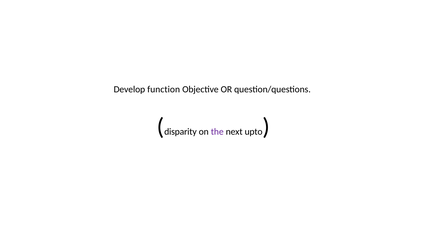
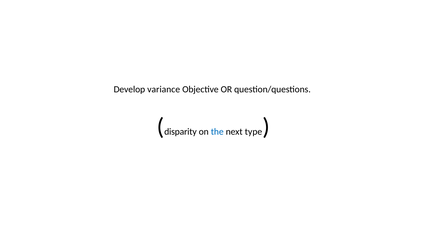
function: function -> variance (164, 89)
the colour: purple -> blue (217, 132)
upto: upto -> type (254, 132)
